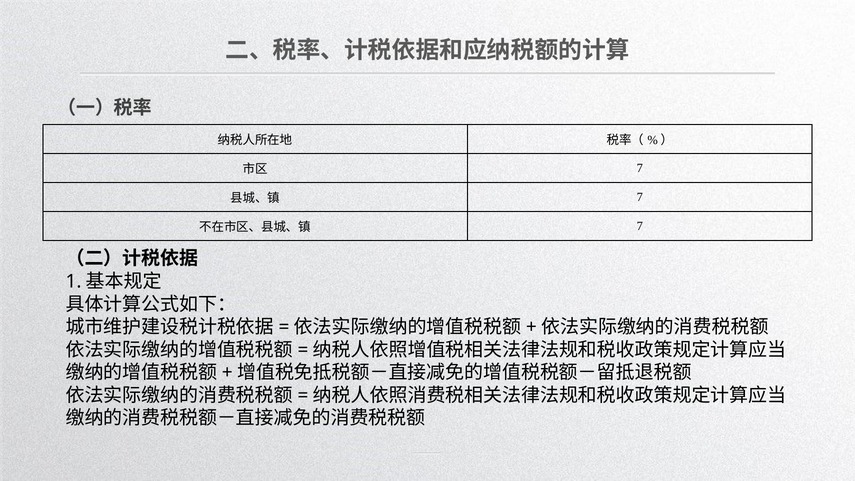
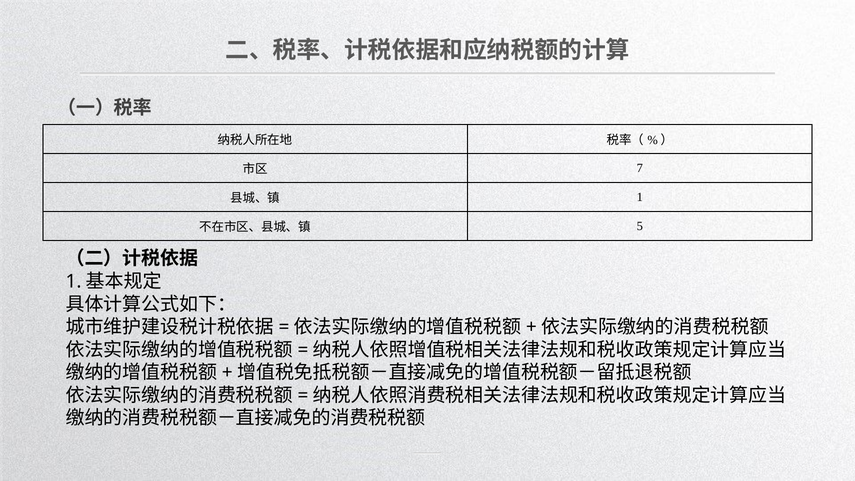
7: 7 -> 1 (640, 197)
7: 7 -> 5 (640, 226)
